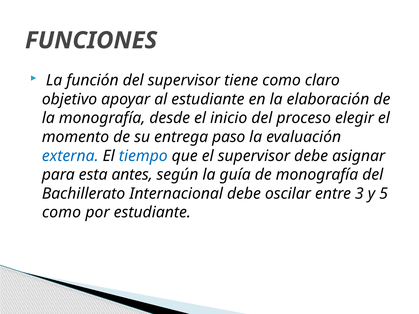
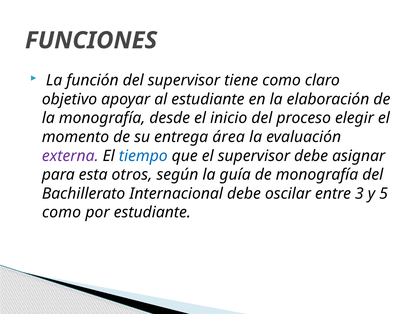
paso: paso -> área (229, 137)
externa colour: blue -> purple (70, 156)
antes: antes -> otros (132, 175)
